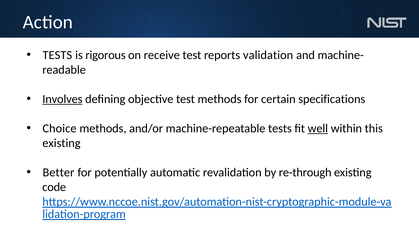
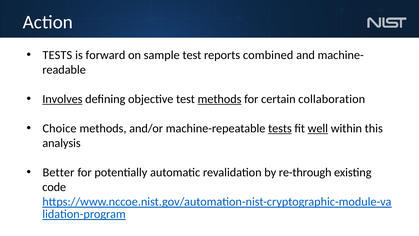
rigorous: rigorous -> forward (105, 55)
receive: receive -> sample (162, 55)
validation: validation -> combined (268, 55)
methods underline: none -> present (220, 99)
specifications: specifications -> collaboration (332, 99)
tests underline: none -> present (280, 128)
existing: existing -> analysis (61, 143)
